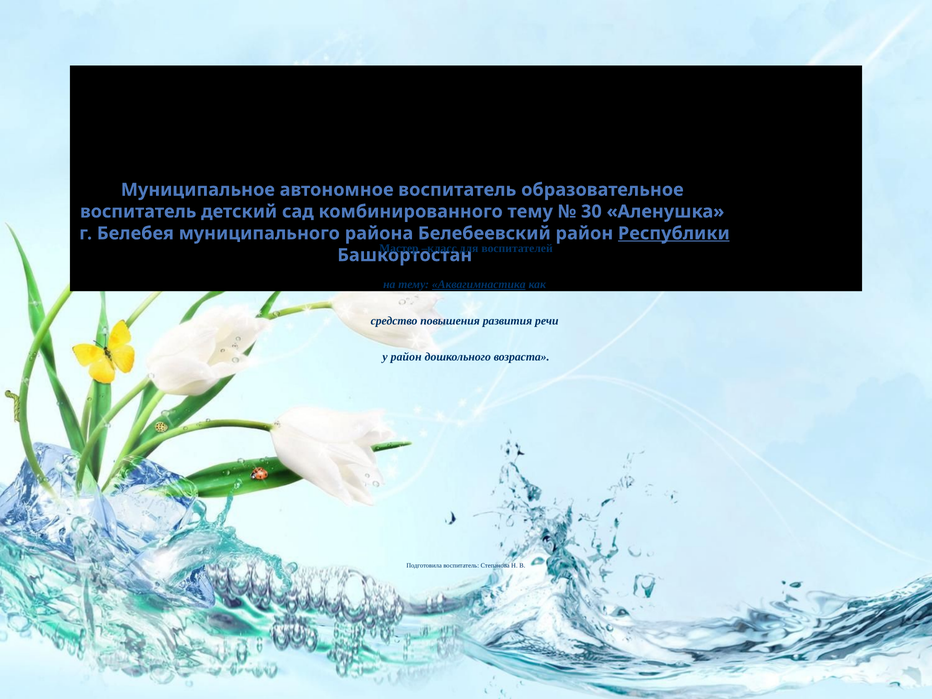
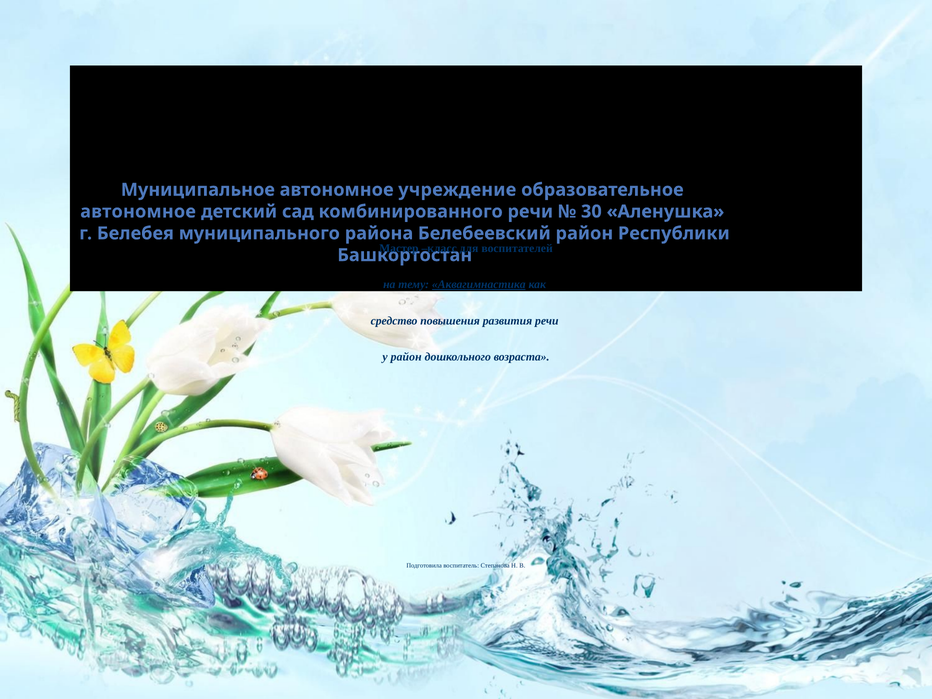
автономное воспитатель: воспитатель -> учреждение (457, 190)
воспитатель: воспитатель -> автономное (138, 212)
комбинированного тему: тему -> речи (530, 212)
Республики underline: present -> none (674, 233)
